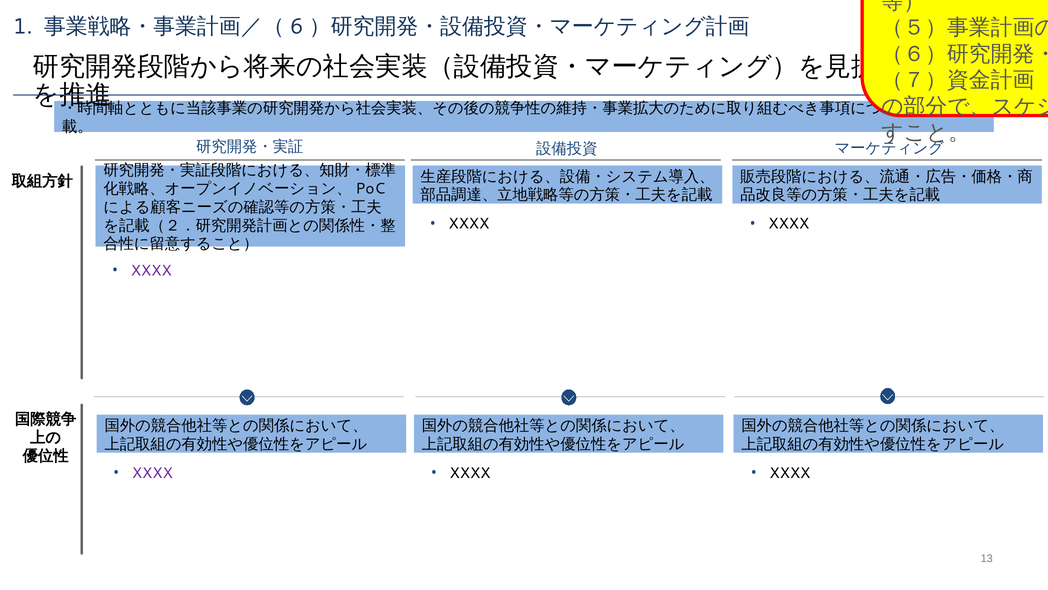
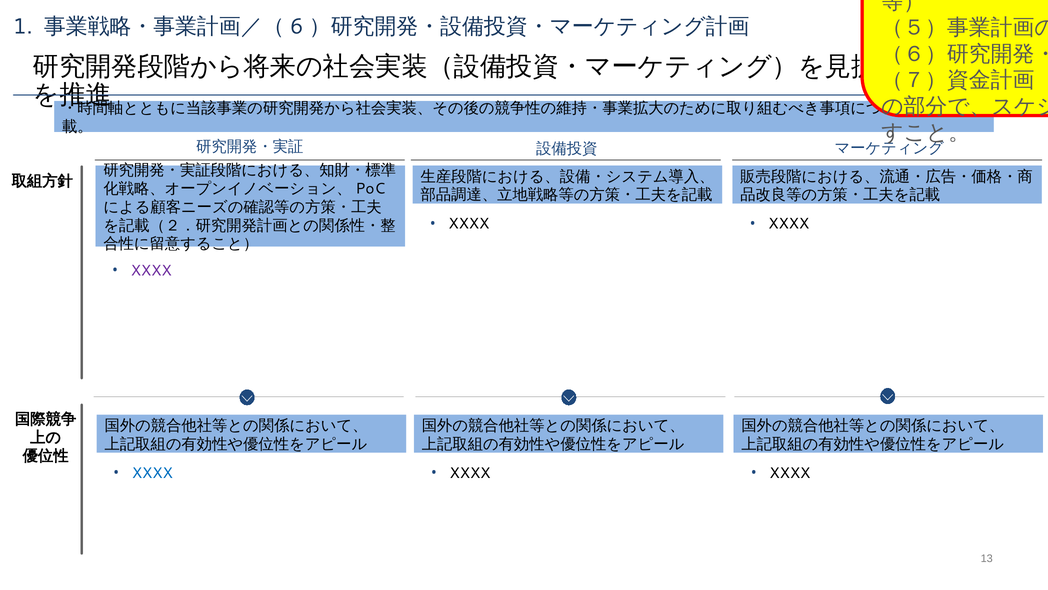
XXXX colour: purple -> blue (152, 473)
